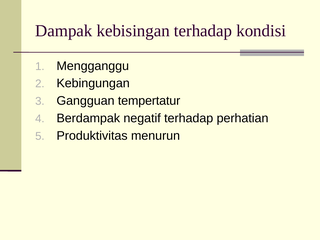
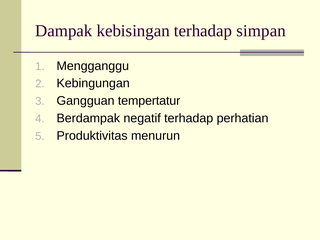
kondisi: kondisi -> simpan (261, 31)
